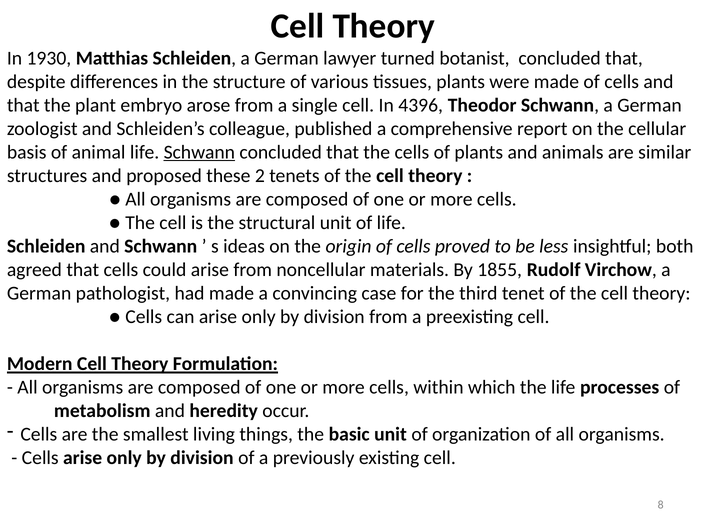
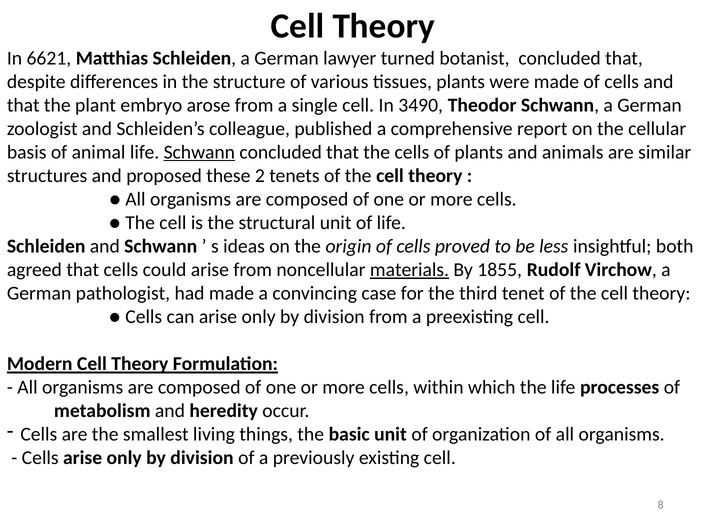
1930: 1930 -> 6621 (49, 58)
4396: 4396 -> 3490 (421, 105)
materials underline: none -> present (410, 270)
